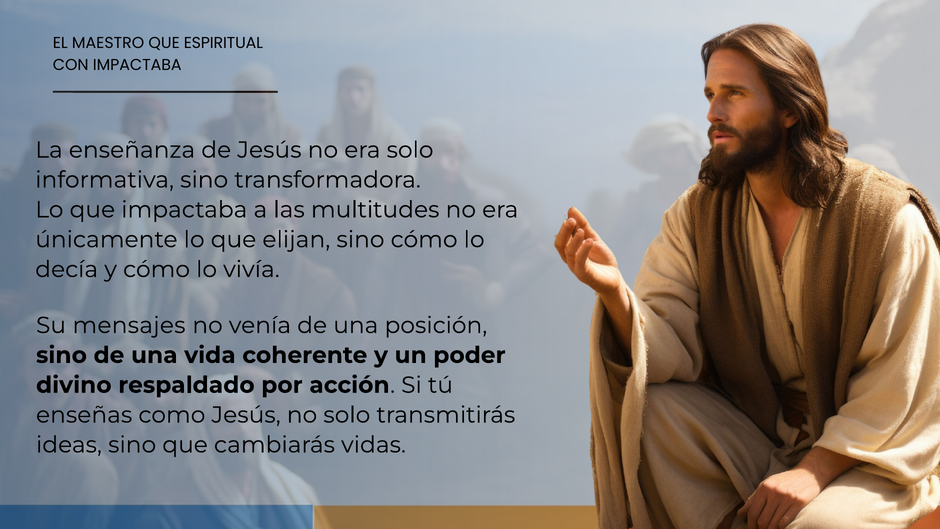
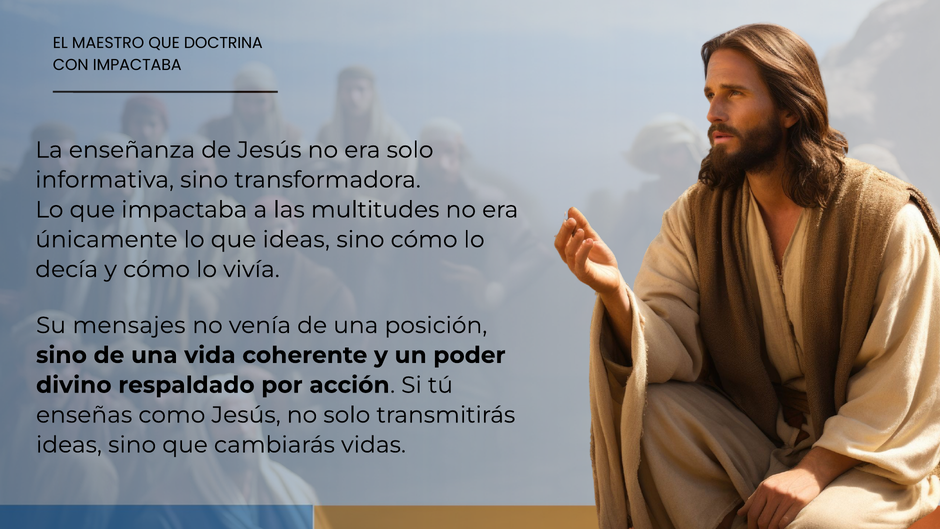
ESPIRITUAL: ESPIRITUAL -> DOCTRINA (223, 43)
que elijan: elijan -> ideas (296, 239)
